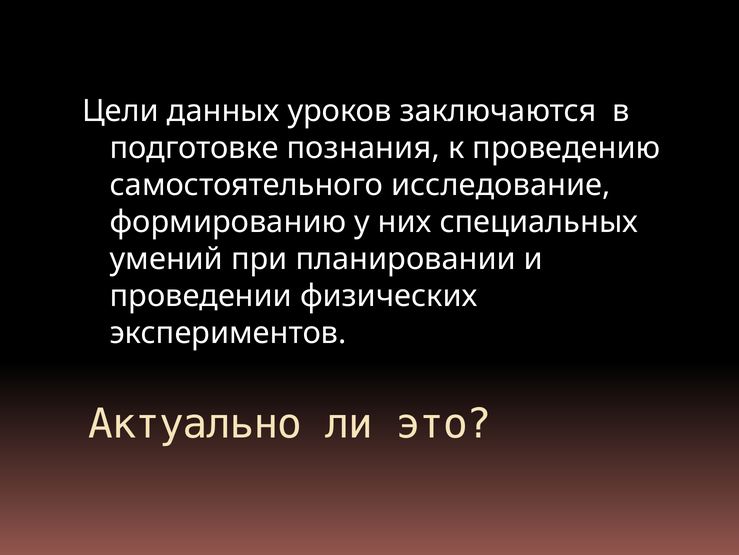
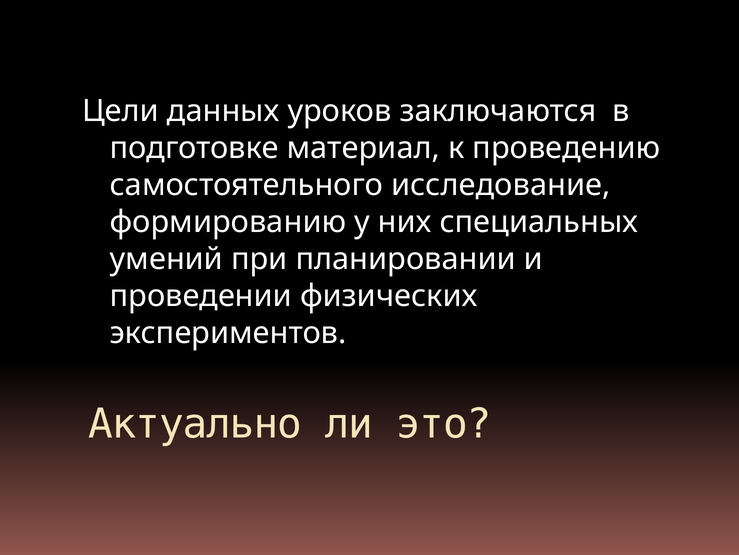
познания: познания -> материал (363, 148)
